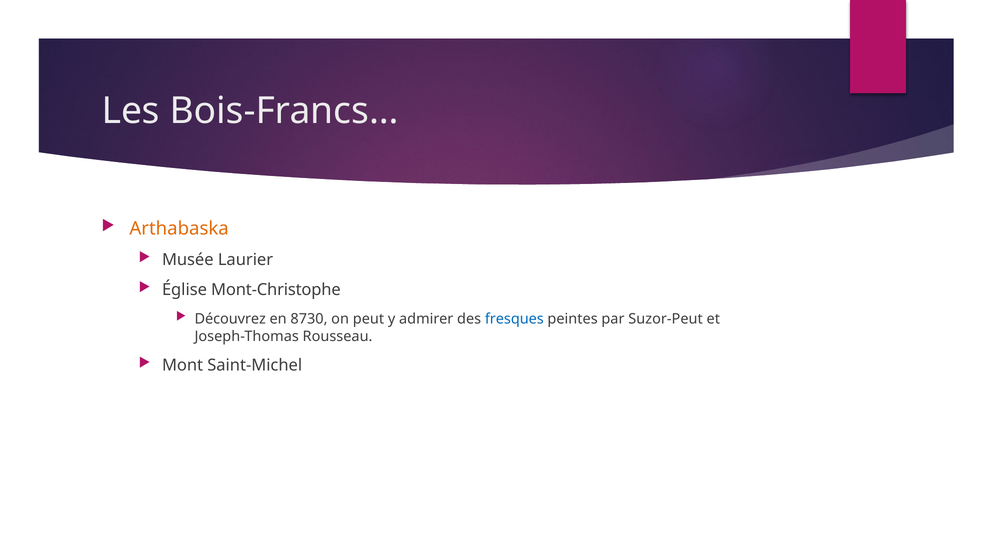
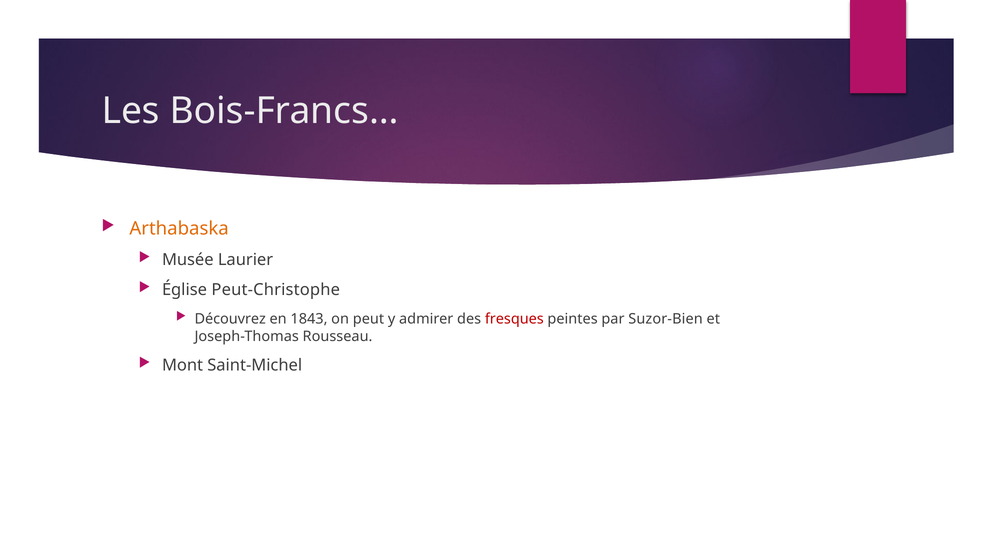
Mont-Christophe: Mont-Christophe -> Peut-Christophe (276, 290)
8730: 8730 -> 1843 (309, 319)
fresques colour: blue -> red (514, 319)
Suzor-Peut: Suzor-Peut -> Suzor-Bien (666, 319)
